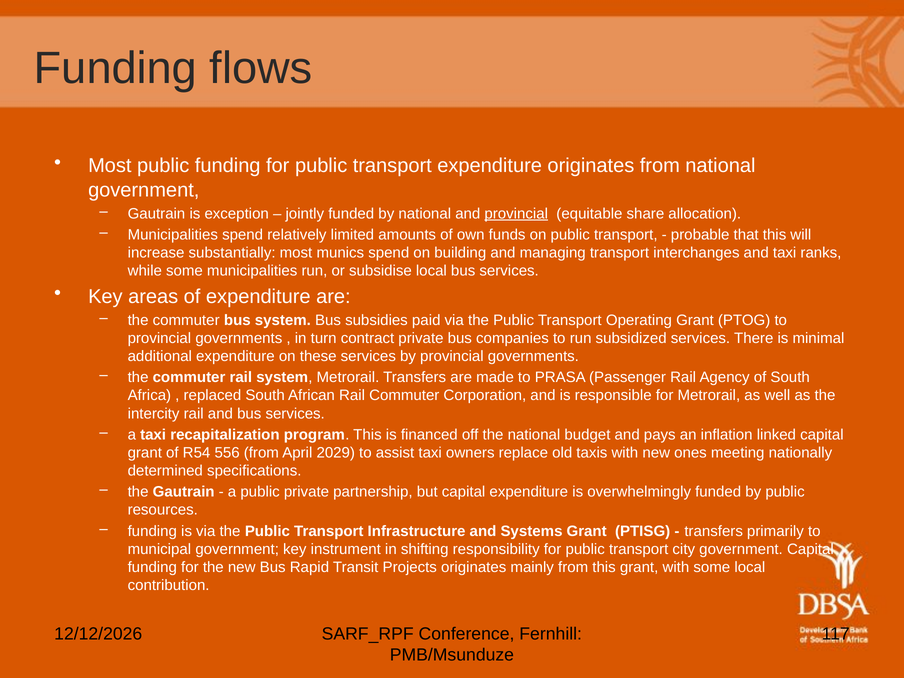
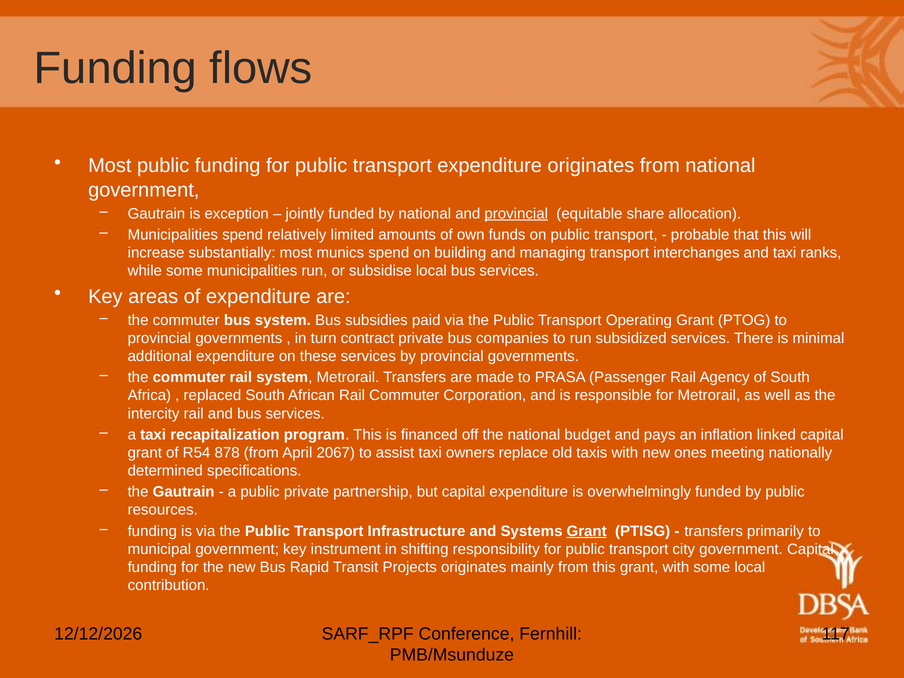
556: 556 -> 878 (227, 453)
2029: 2029 -> 2067 (336, 453)
Grant underline: none -> present (587, 531)
